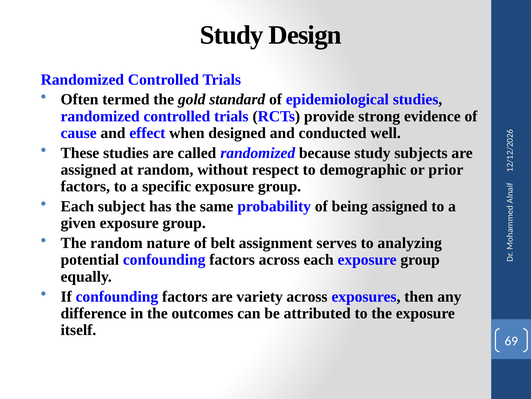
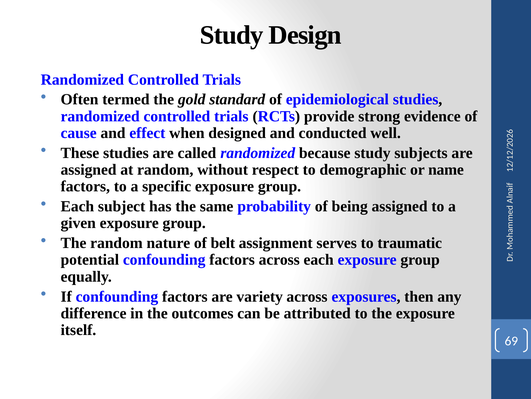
prior: prior -> name (446, 169)
analyzing: analyzing -> traumatic (410, 243)
